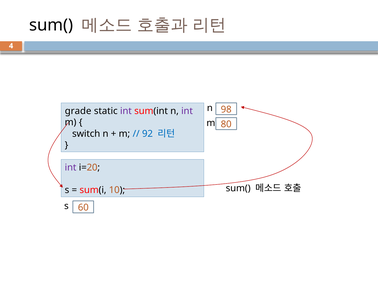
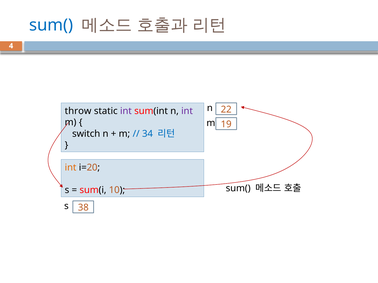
sum( colour: black -> blue (51, 25)
98: 98 -> 22 (226, 110)
grade: grade -> throw (78, 111)
80: 80 -> 19 (226, 125)
92: 92 -> 34 (147, 134)
int colour: purple -> orange (71, 168)
60: 60 -> 38 (83, 208)
